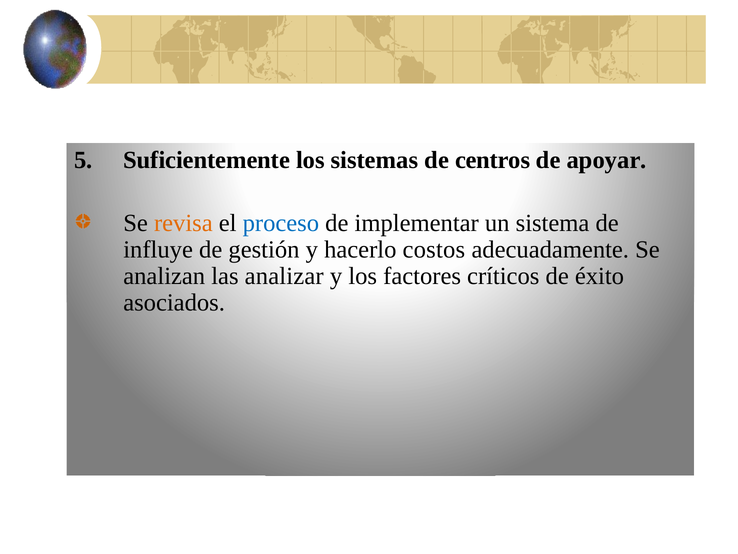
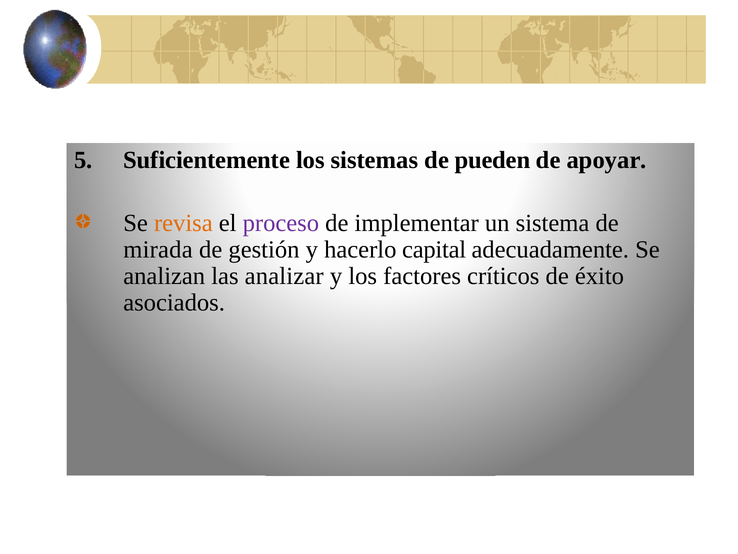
centros: centros -> pueden (493, 160)
proceso colour: blue -> purple (281, 223)
influye: influye -> mirada (158, 249)
costos: costos -> capital (434, 249)
